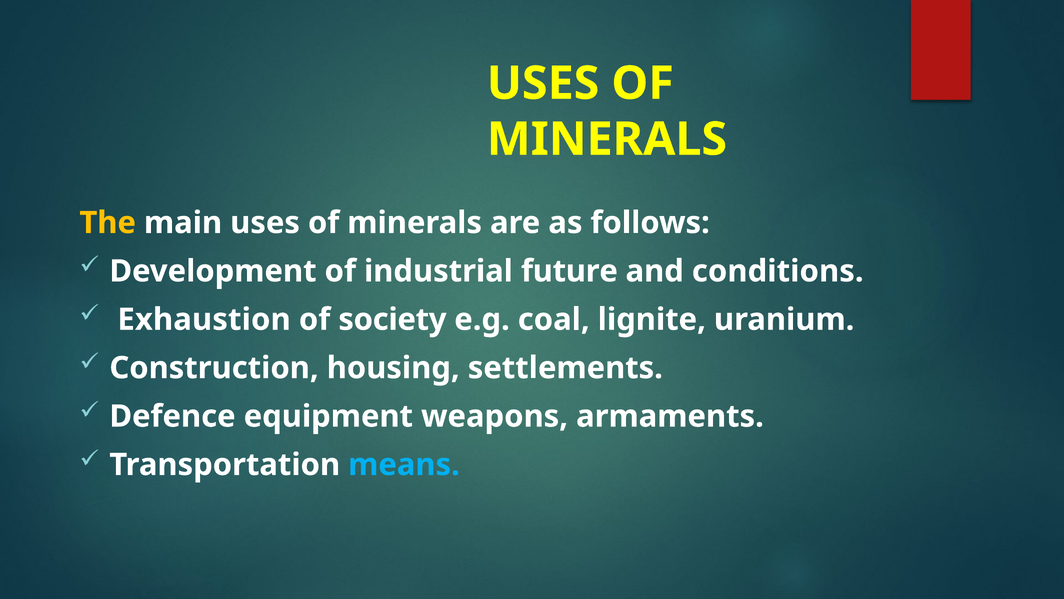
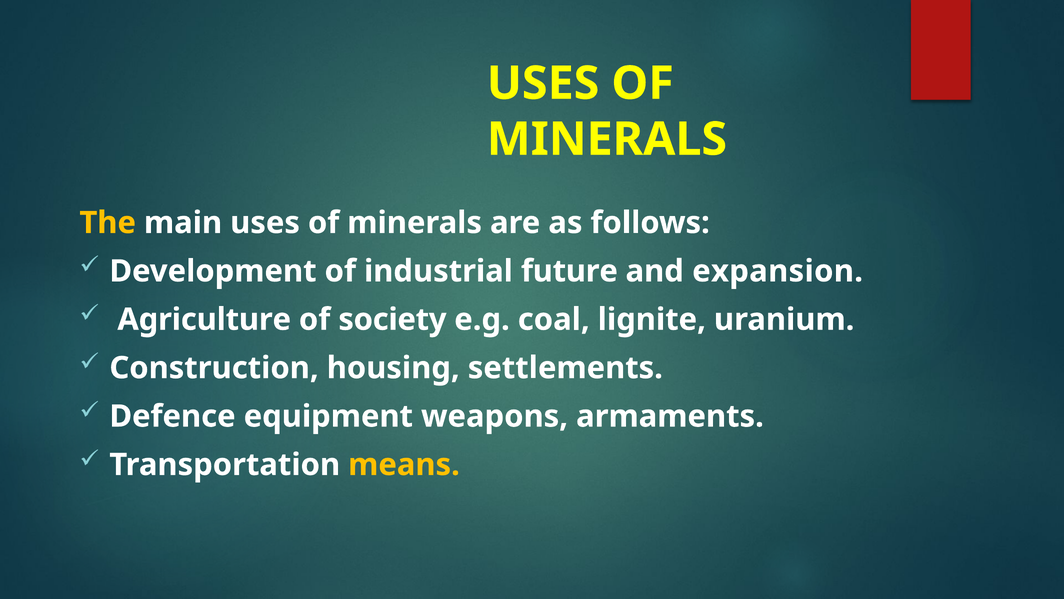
conditions: conditions -> expansion (778, 271)
Exhaustion: Exhaustion -> Agriculture (204, 319)
means colour: light blue -> yellow (404, 464)
